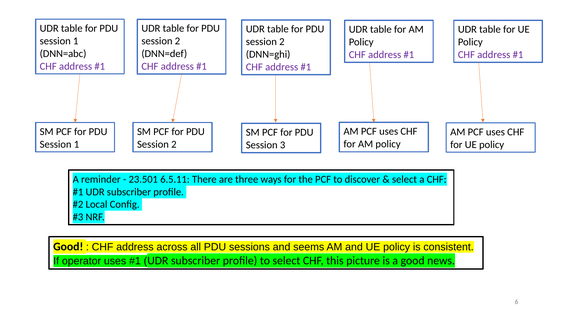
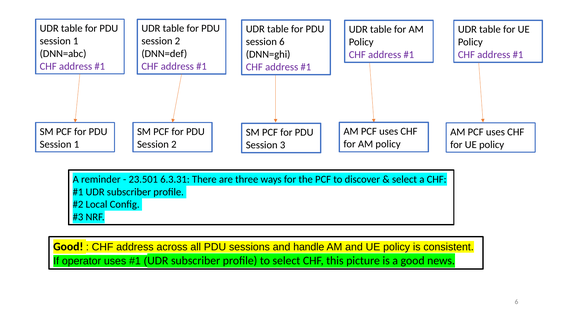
2: 2 -> 6 (282, 42)
6.5.11: 6.5.11 -> 6.3.31 (175, 179)
seems: seems -> handle (309, 247)
